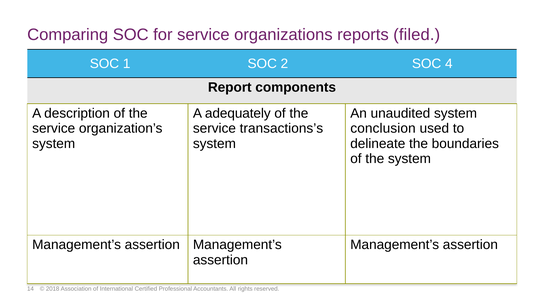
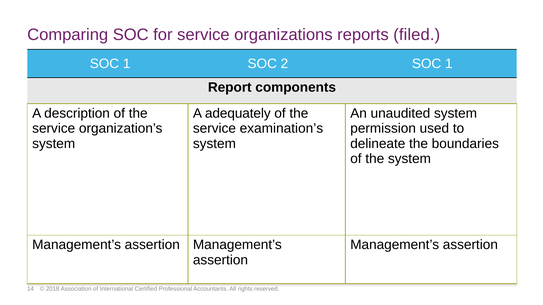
2 SOC 4: 4 -> 1 (449, 64)
transactions’s: transactions’s -> examination’s (281, 129)
conclusion: conclusion -> permission (383, 129)
